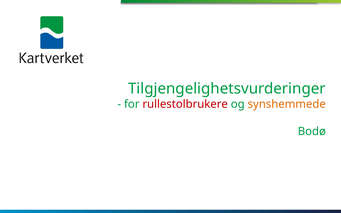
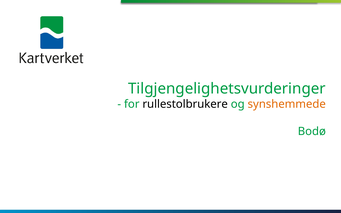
rullestolbrukere colour: red -> black (185, 104)
